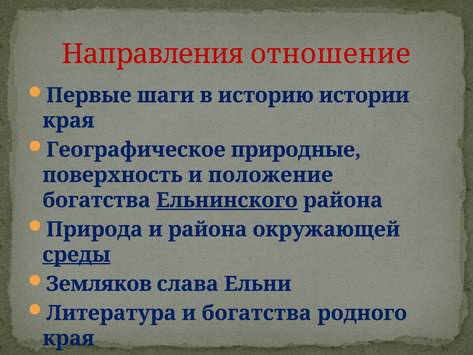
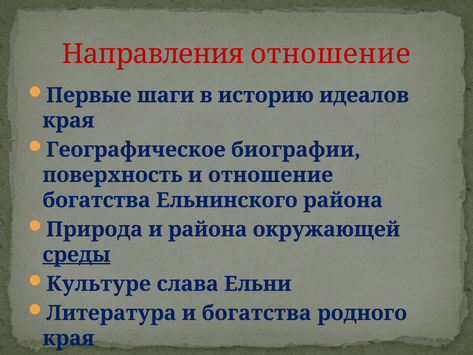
истории: истории -> идеалов (364, 95)
природные: природные -> биографии (296, 150)
и положение: положение -> отношение (271, 175)
Ельнинского underline: present -> none (227, 200)
Земляков: Земляков -> Культуре (99, 284)
